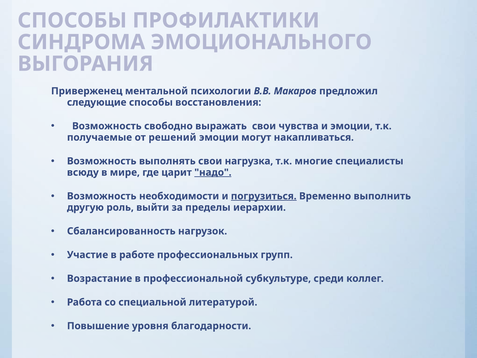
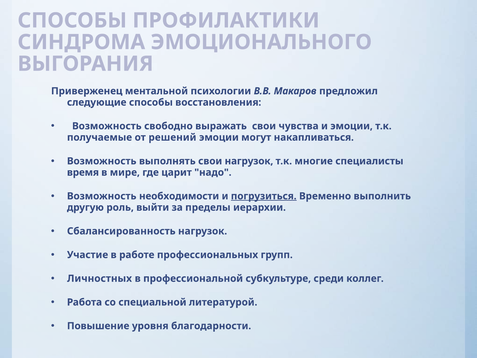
свои нагрузка: нагрузка -> нагрузок (249, 161)
всюду: всюду -> время (83, 172)
надо underline: present -> none (213, 172)
Возрастание: Возрастание -> Личностных (100, 278)
